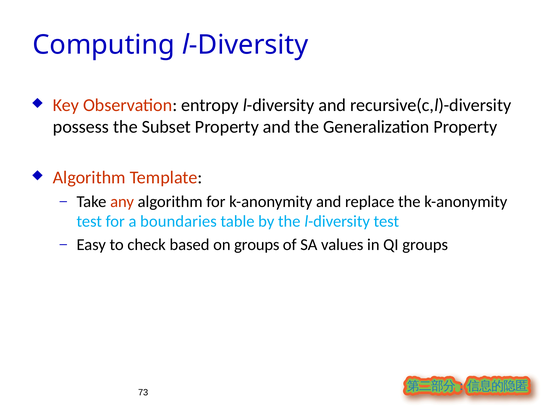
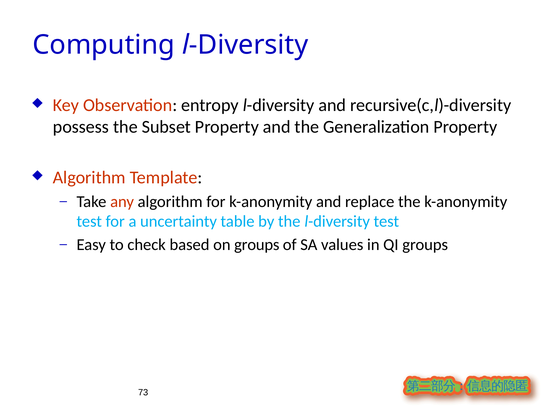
boundaries: boundaries -> uncertainty (179, 221)
